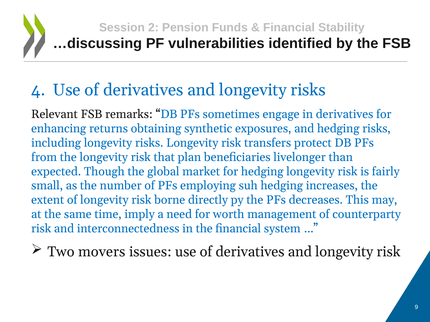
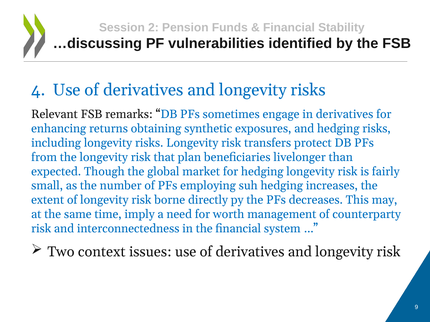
movers: movers -> context (102, 252)
